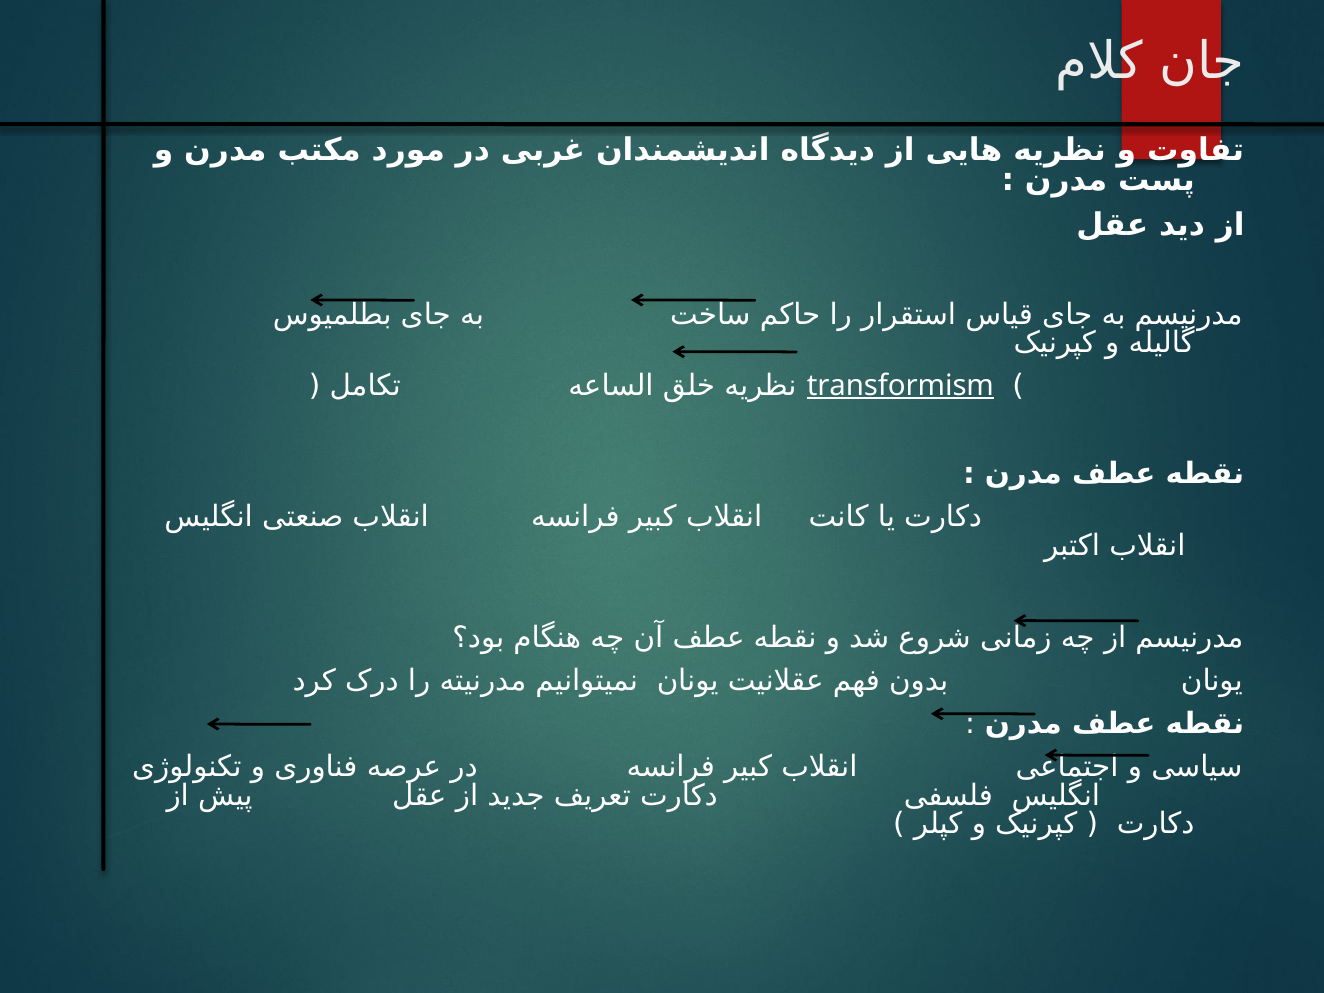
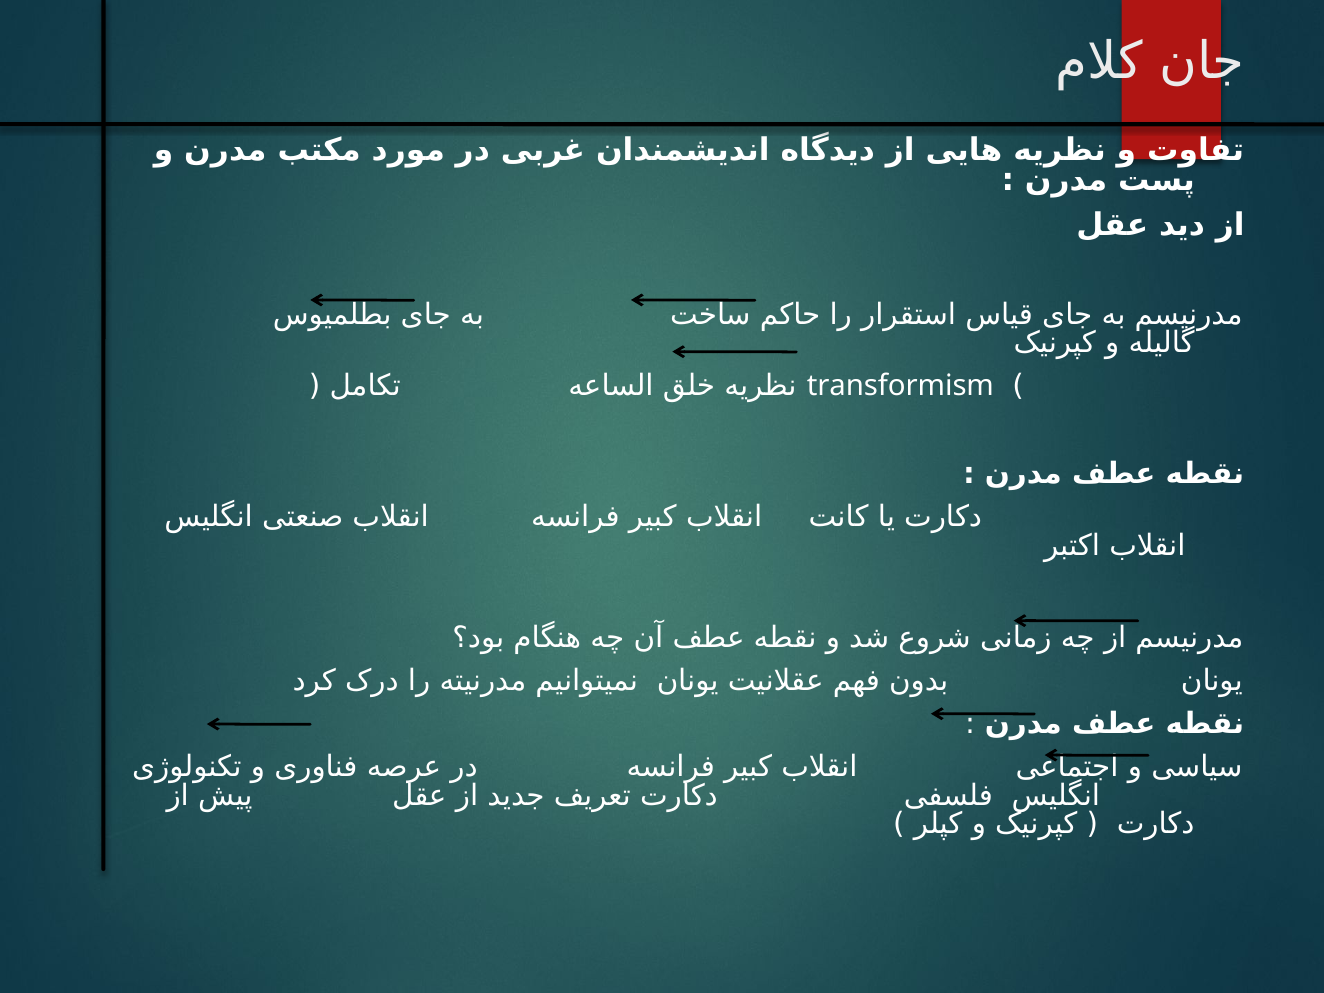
transformism underline: present -> none (900, 386)
